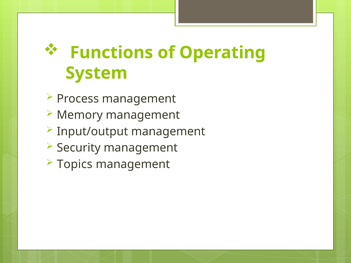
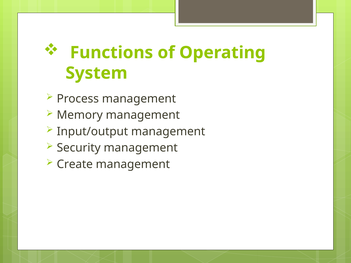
Topics: Topics -> Create (75, 164)
